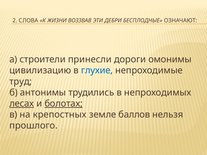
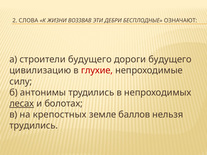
строители принесли: принесли -> будущего (90, 60)
дороги омонимы: омонимы -> будущего (170, 60)
глухие colour: blue -> red (97, 71)
труд: труд -> силу (21, 82)
болотах underline: present -> none (64, 104)
прошлого: прошлого -> трудились (34, 126)
